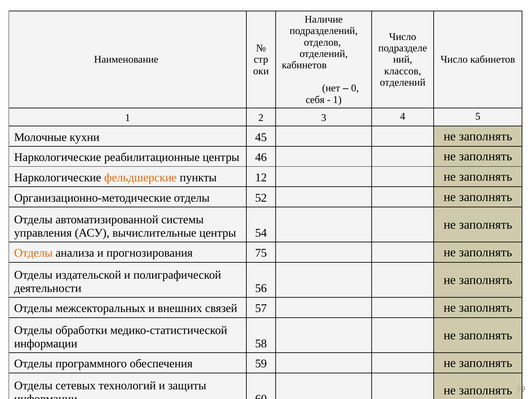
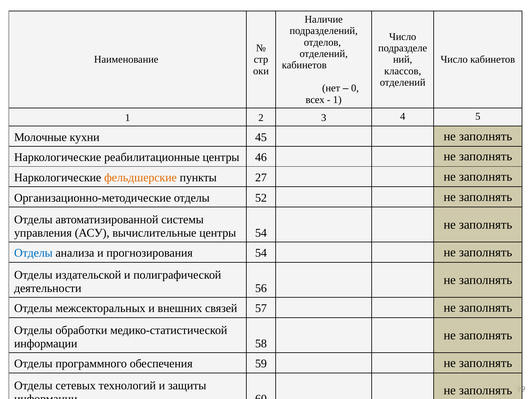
себя: себя -> всех (315, 99)
12: 12 -> 27 (261, 177)
Отделы colour: orange -> blue (33, 253)
прогнозирования 75: 75 -> 54 (261, 253)
